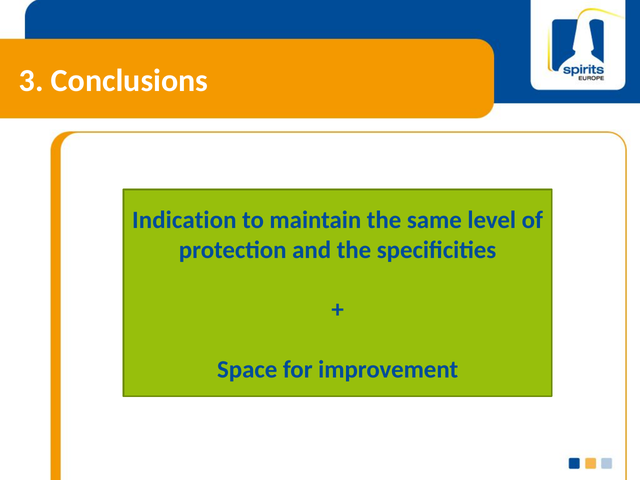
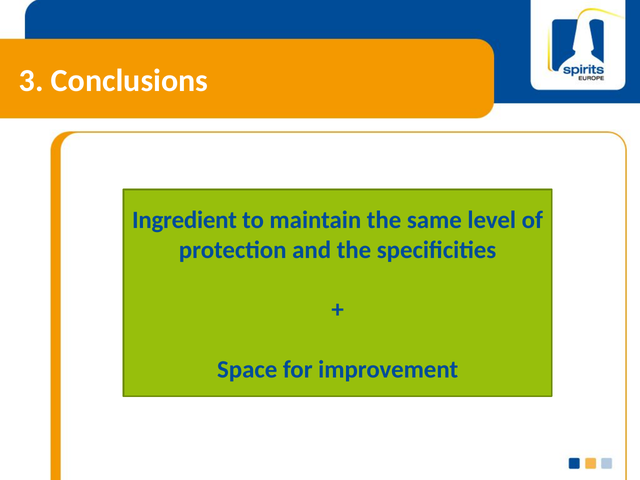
Indication: Indication -> Ingredient (184, 220)
